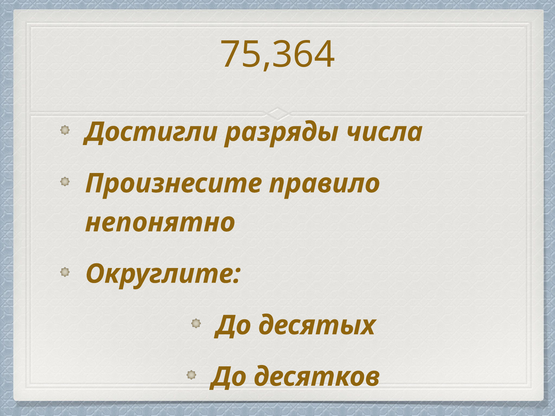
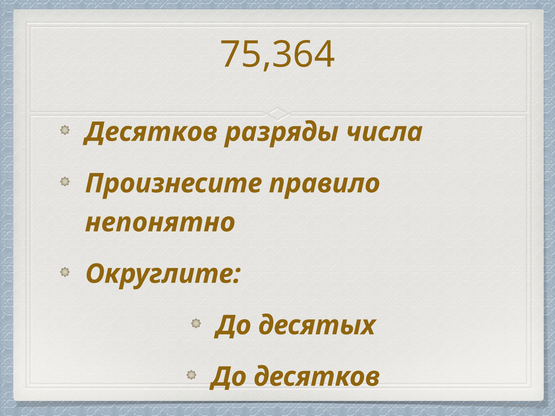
Достигли: Достигли -> Десятков (151, 132)
